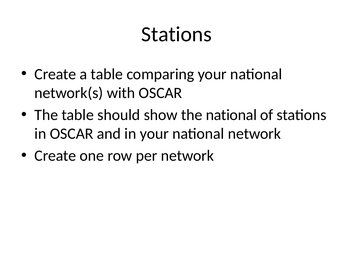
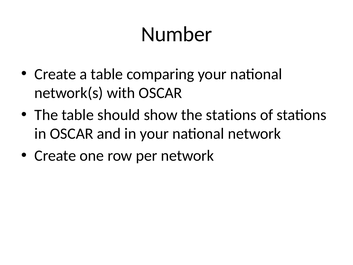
Stations: Stations -> Number (177, 34)
the national: national -> stations (231, 115)
